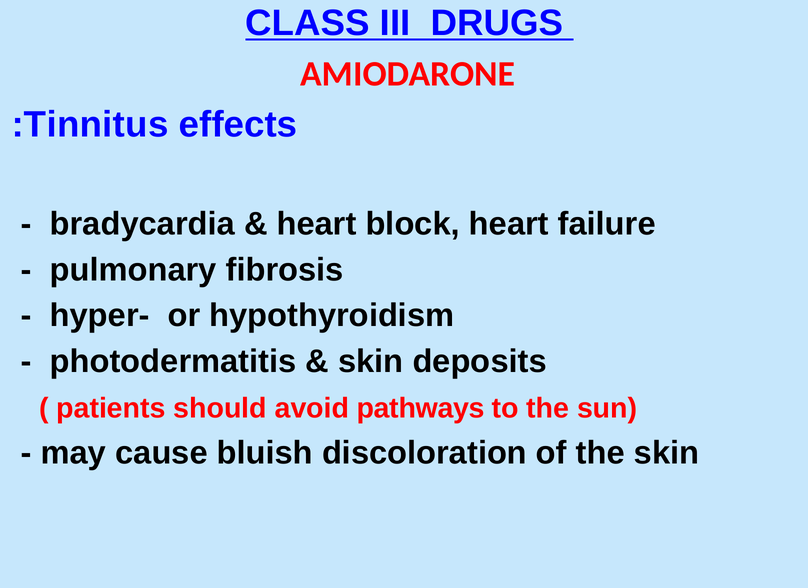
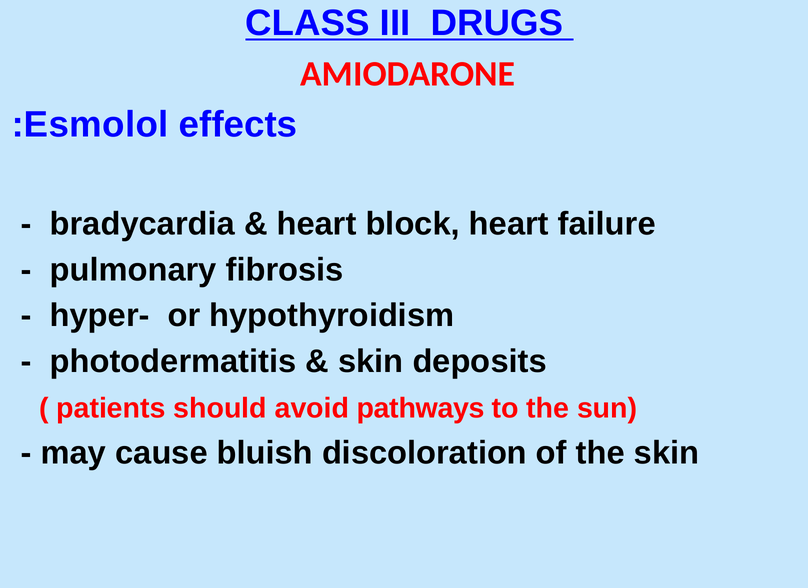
Tinnitus: Tinnitus -> Esmolol (96, 125)
